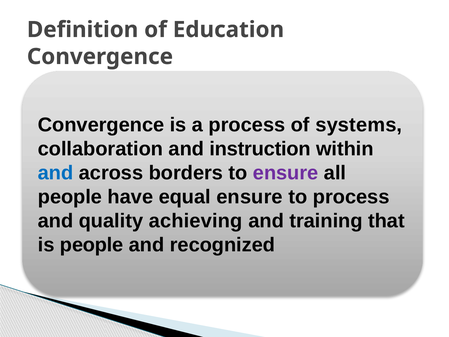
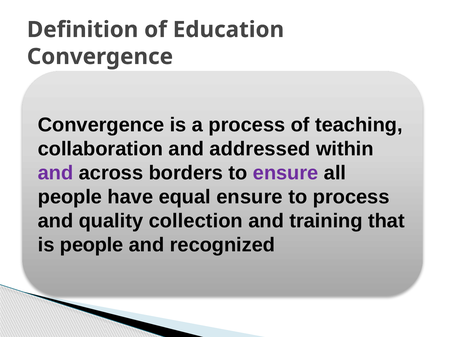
systems: systems -> teaching (359, 125)
instruction: instruction -> addressed (260, 149)
and colour: blue -> purple (56, 173)
achieving: achieving -> collection (196, 221)
